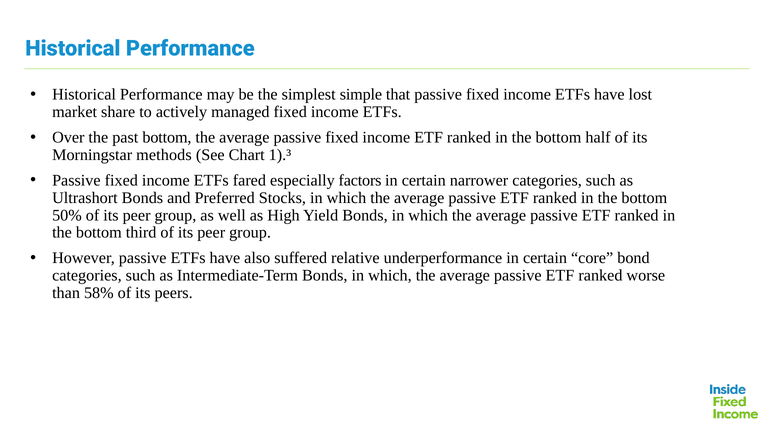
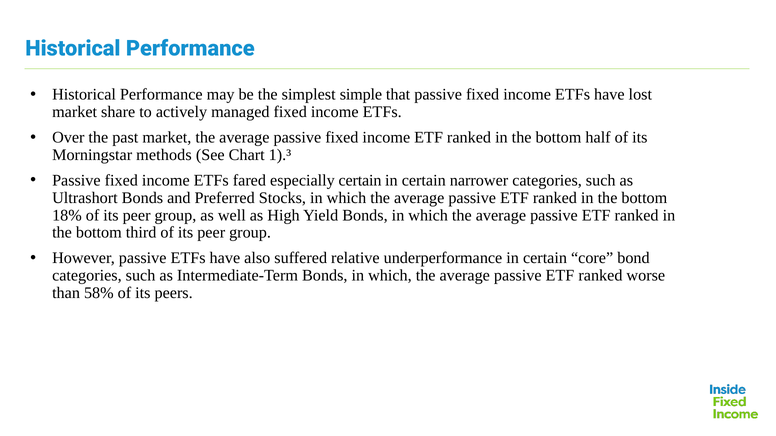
past bottom: bottom -> market (167, 138)
especially factors: factors -> certain (360, 181)
50%: 50% -> 18% (67, 215)
